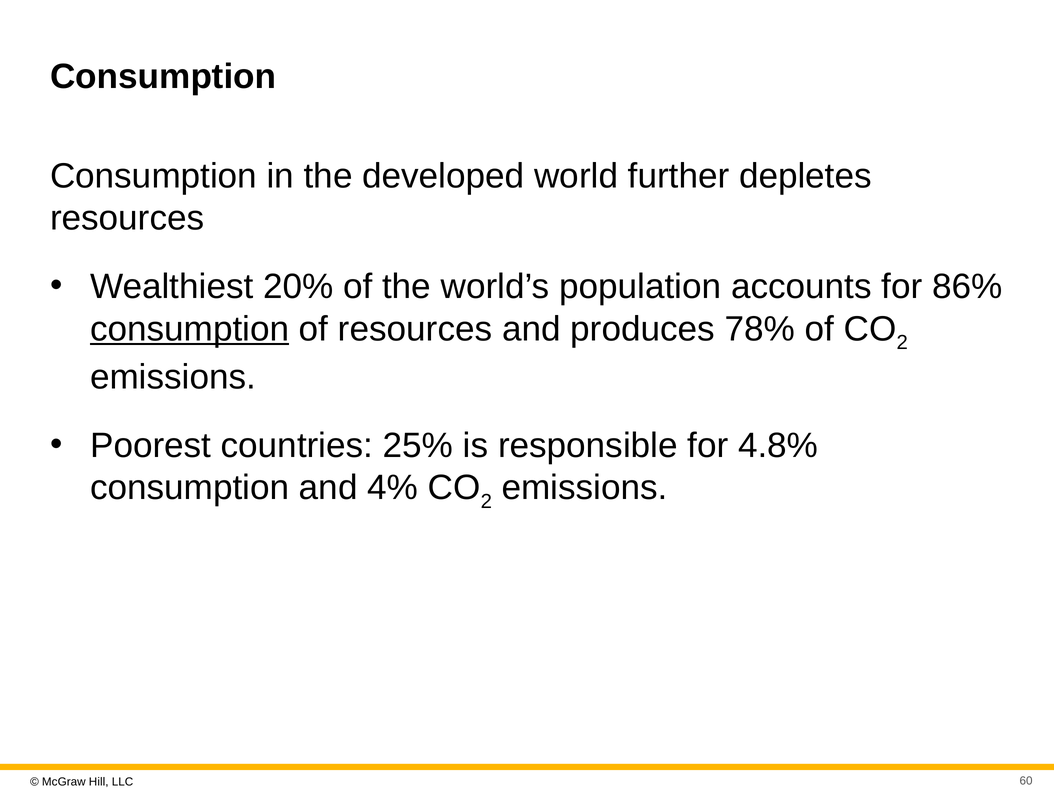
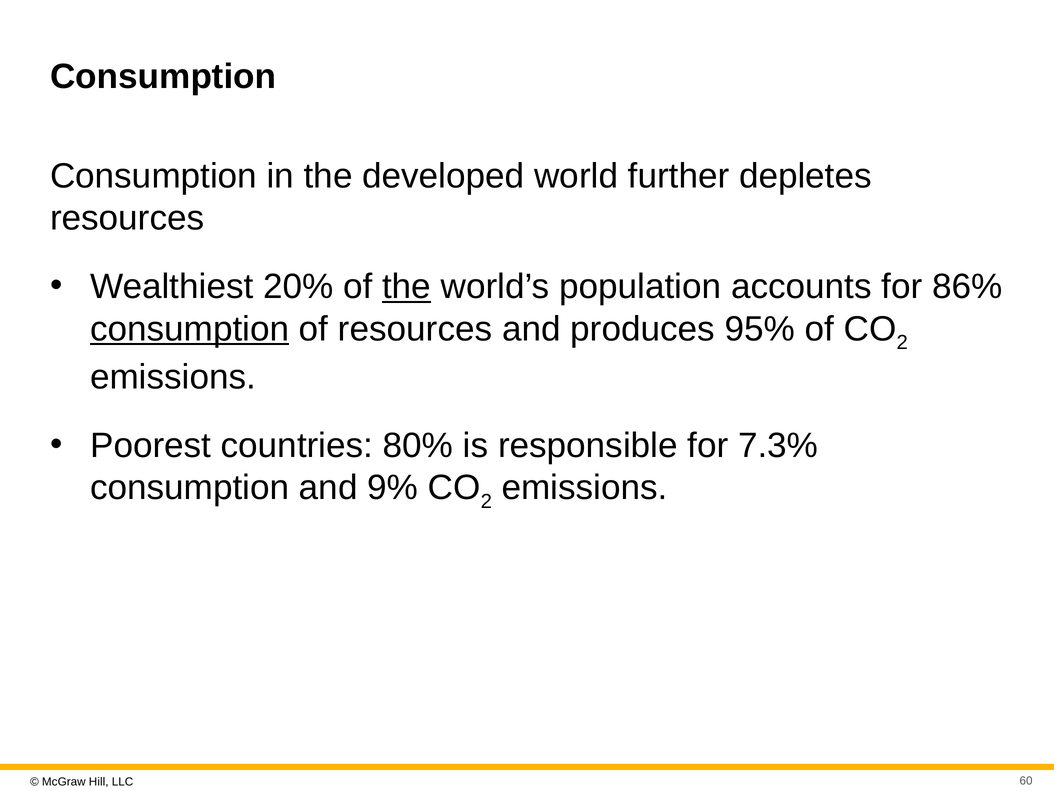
the underline: none -> present (407, 287)
78%: 78% -> 95% (760, 329)
25%: 25% -> 80% (418, 445)
4.8%: 4.8% -> 7.3% (778, 445)
4%: 4% -> 9% (393, 487)
